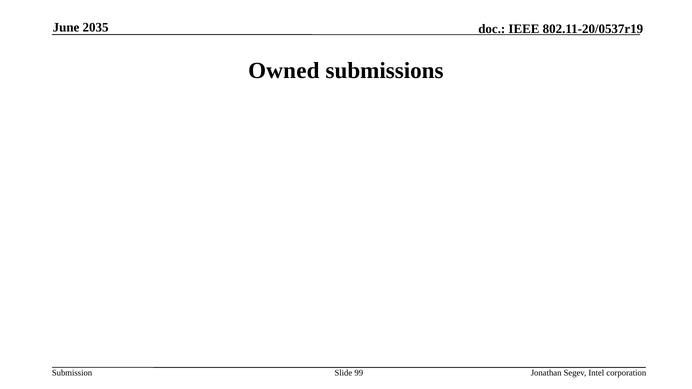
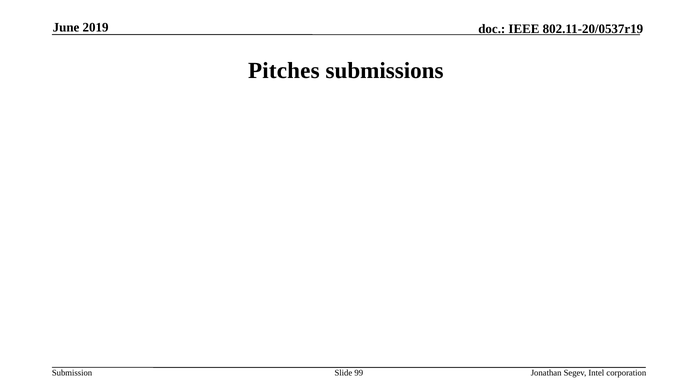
2035: 2035 -> 2019 (96, 28)
Owned: Owned -> Pitches (284, 71)
